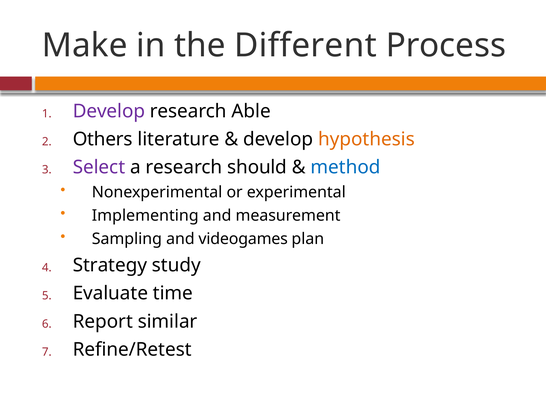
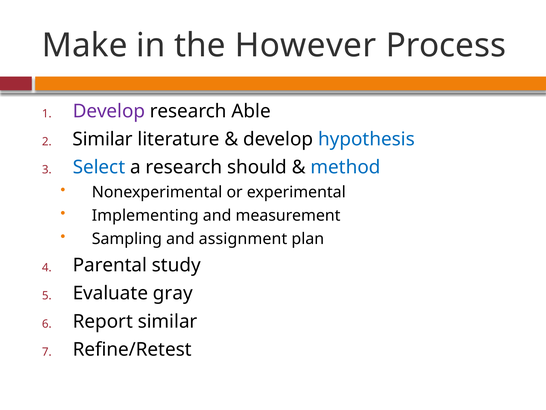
Different: Different -> However (305, 46)
Others: Others -> Similar (103, 139)
hypothesis colour: orange -> blue (367, 139)
Select colour: purple -> blue (99, 167)
videogames: videogames -> assignment (243, 238)
Strategy: Strategy -> Parental (110, 265)
time: time -> gray (173, 293)
